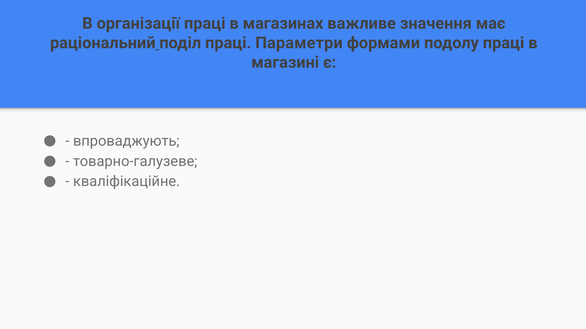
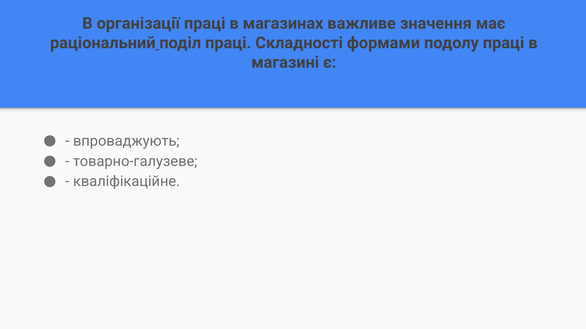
Параметри: Параметри -> Складності (299, 43)
